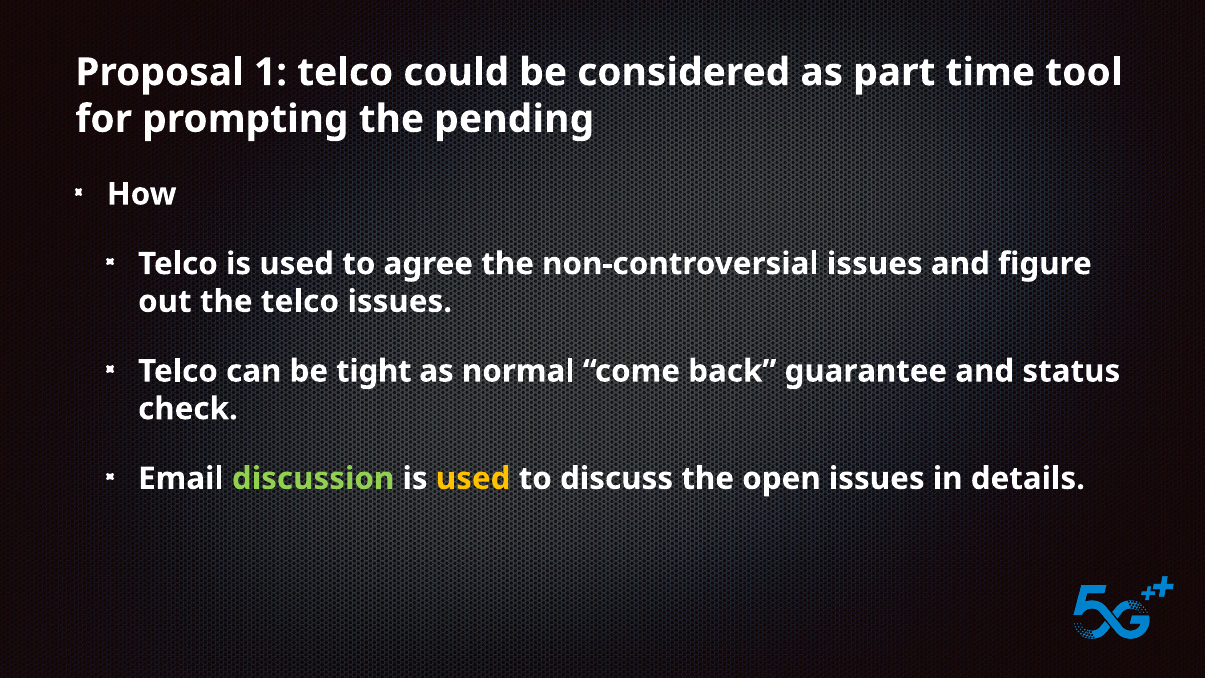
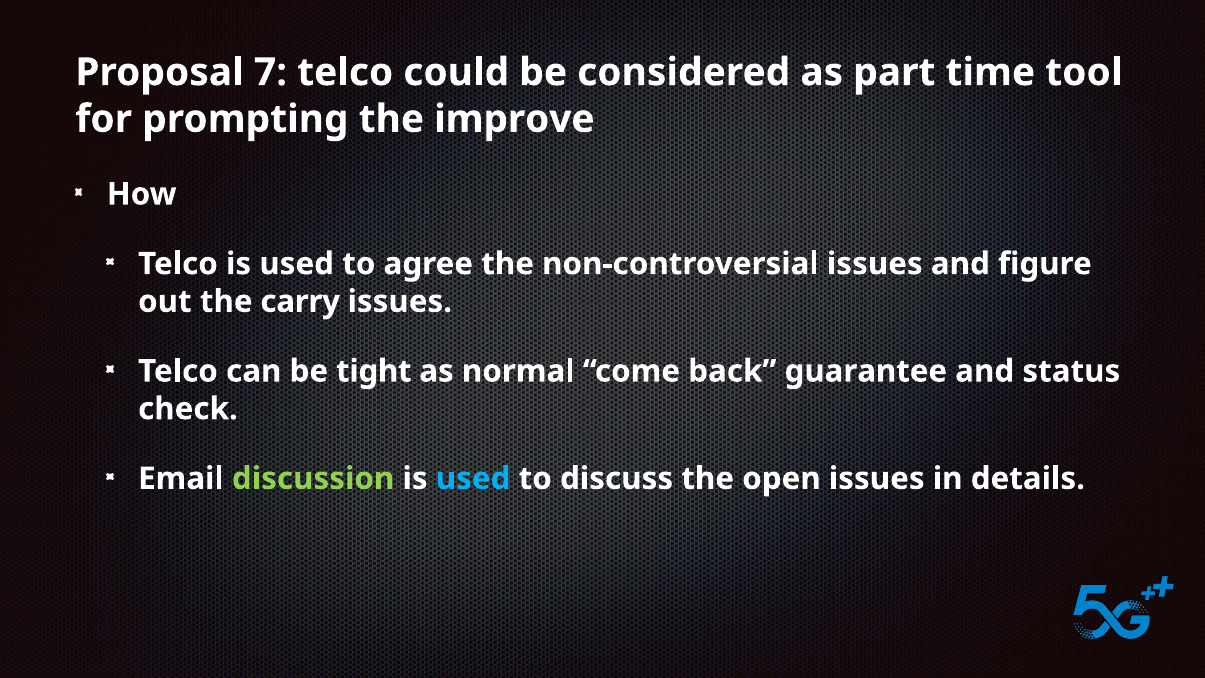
1: 1 -> 7 (271, 72)
pending: pending -> improve (514, 119)
the telco: telco -> carry (300, 301)
used colour: yellow -> light blue (473, 478)
